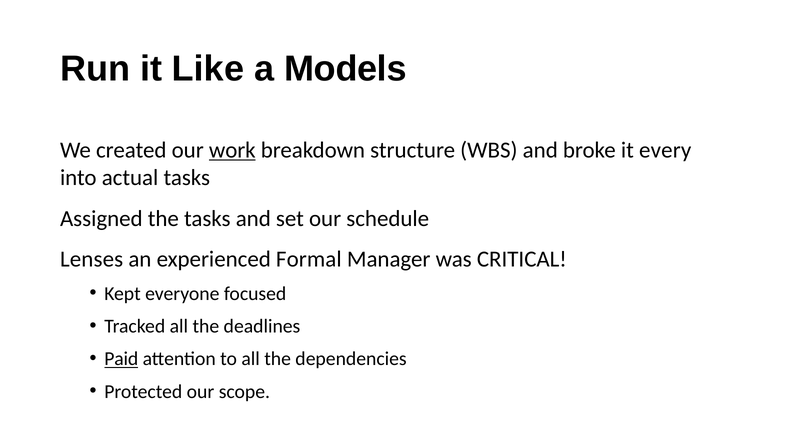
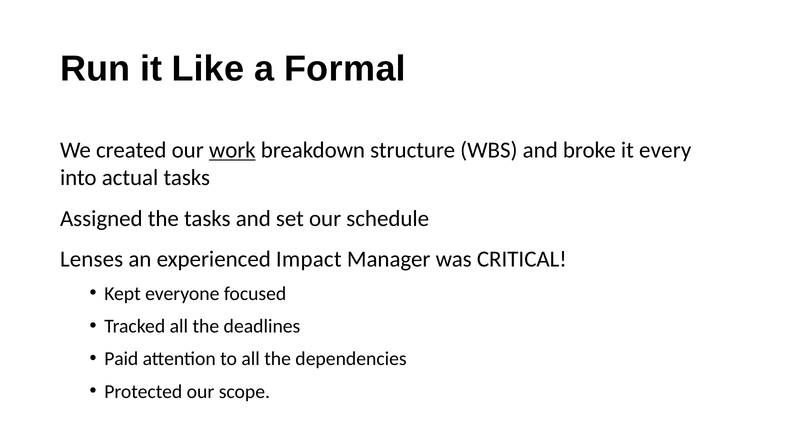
Models: Models -> Formal (345, 69)
Formal: Formal -> Impact (309, 259)
Paid underline: present -> none (121, 359)
